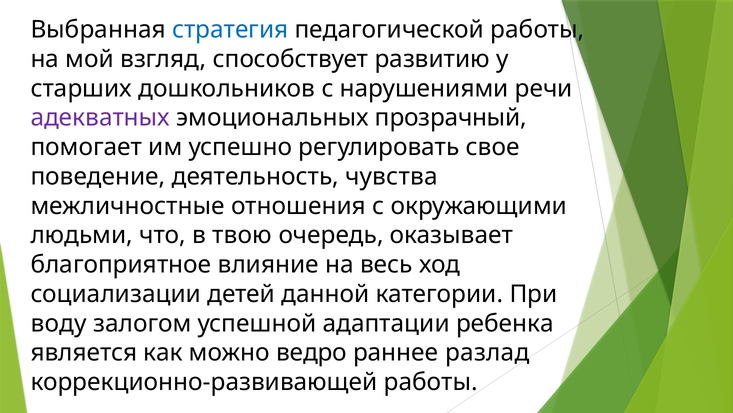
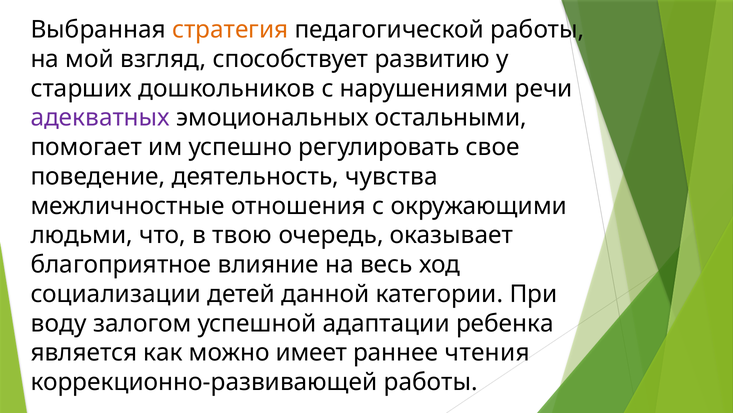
стратегия colour: blue -> orange (230, 30)
прозрачный: прозрачный -> остальными (451, 118)
ведро: ведро -> имеет (312, 352)
разлад: разлад -> чтения (487, 352)
